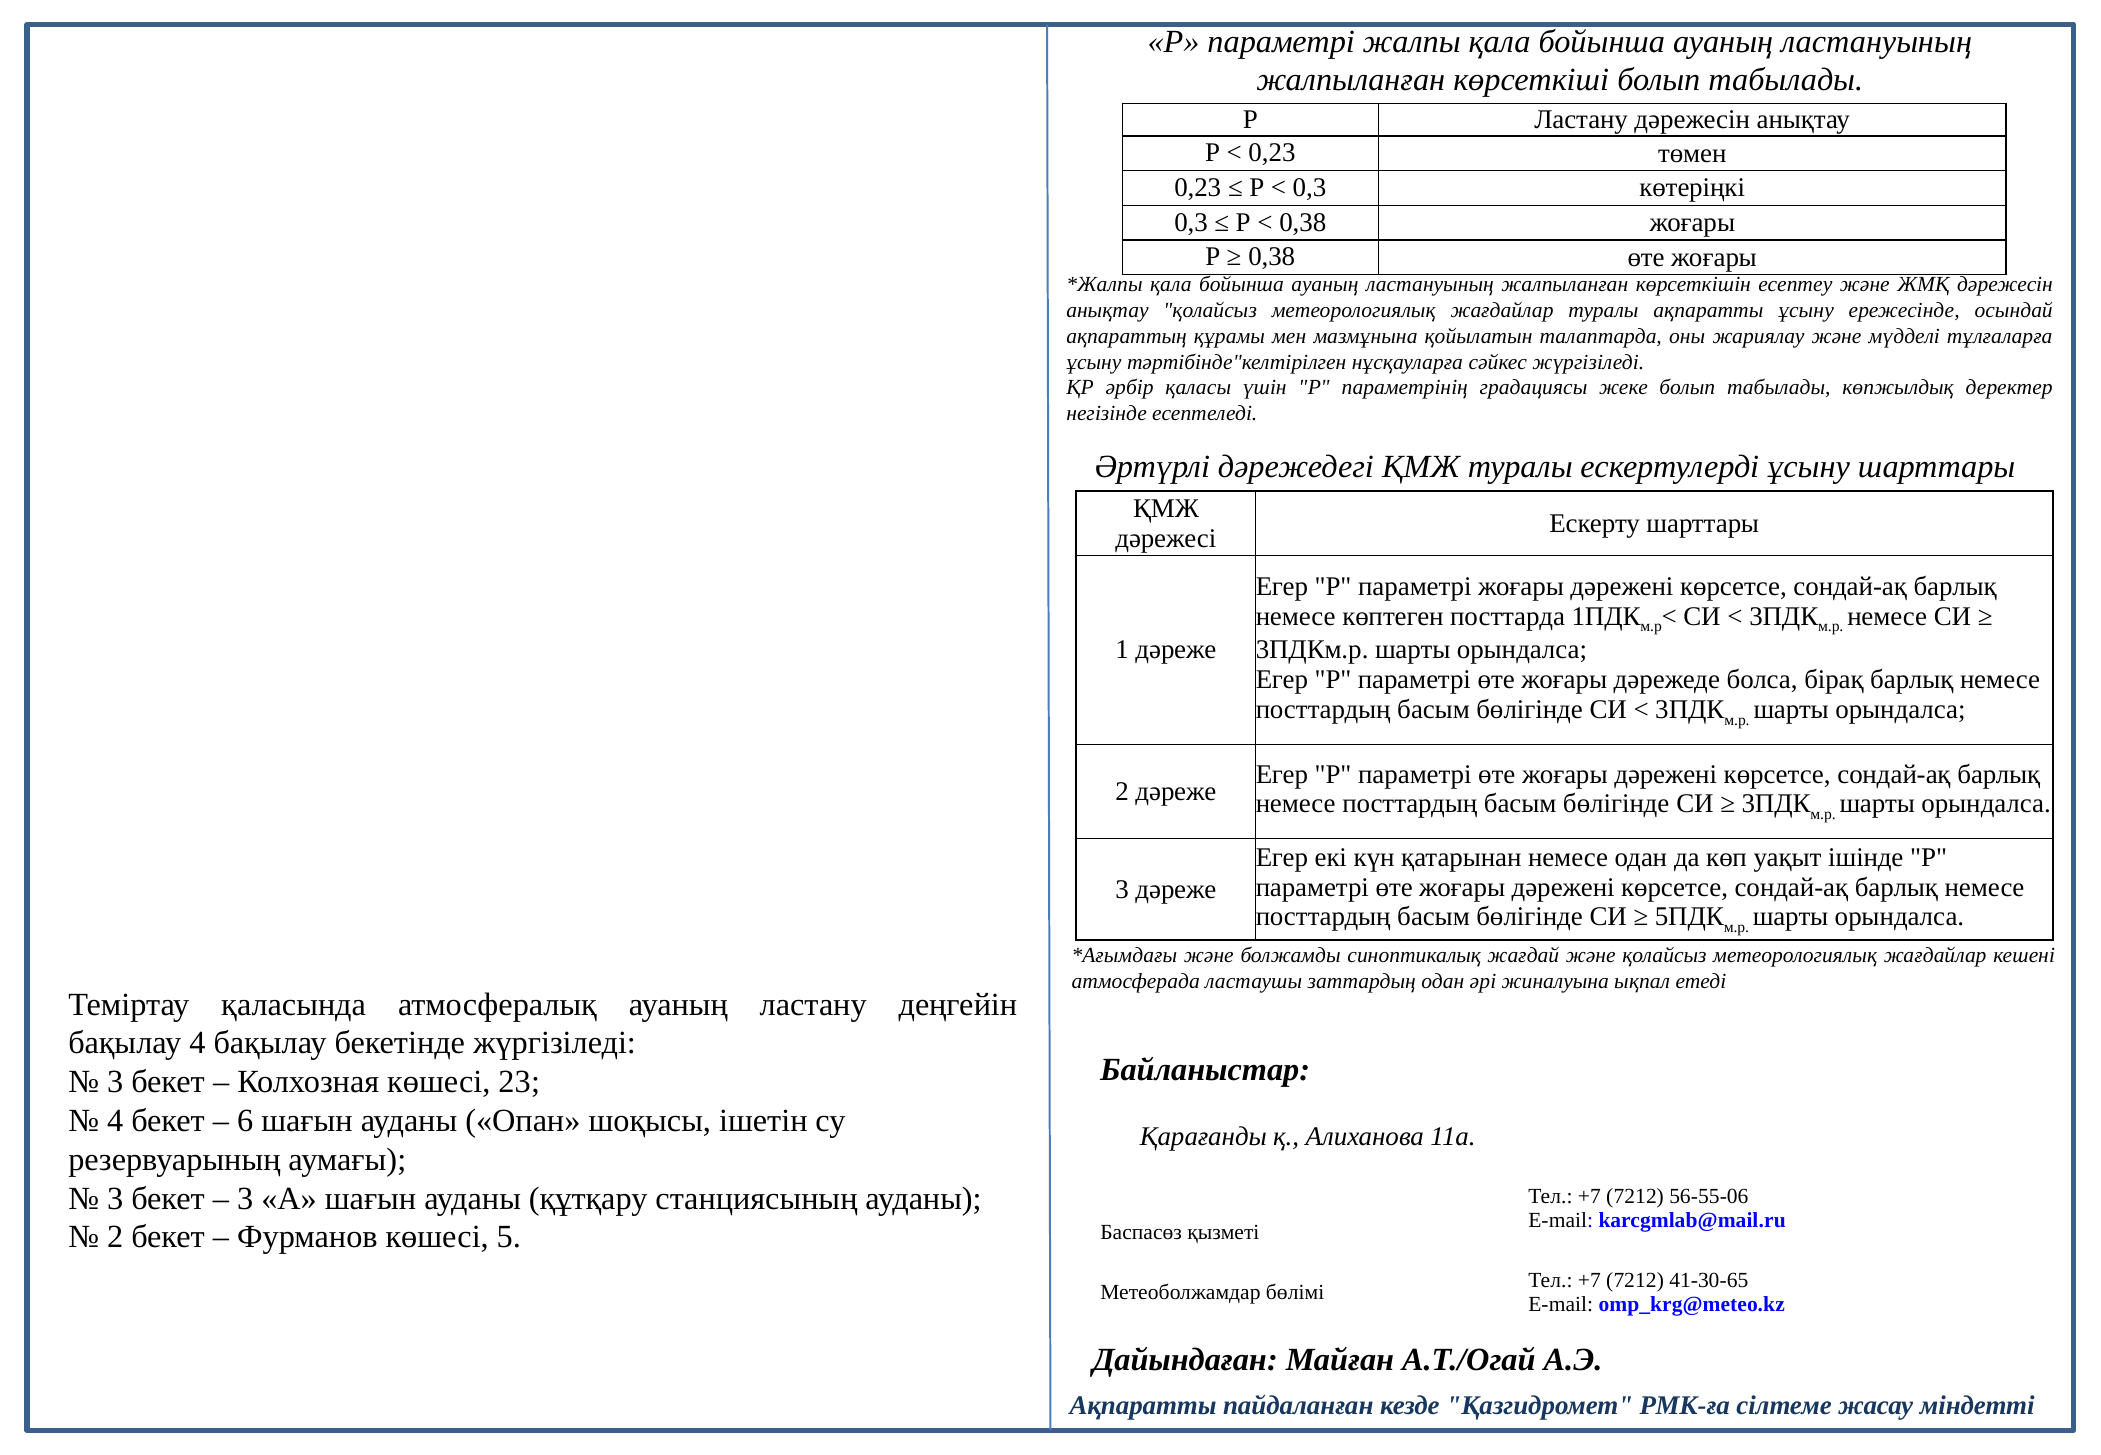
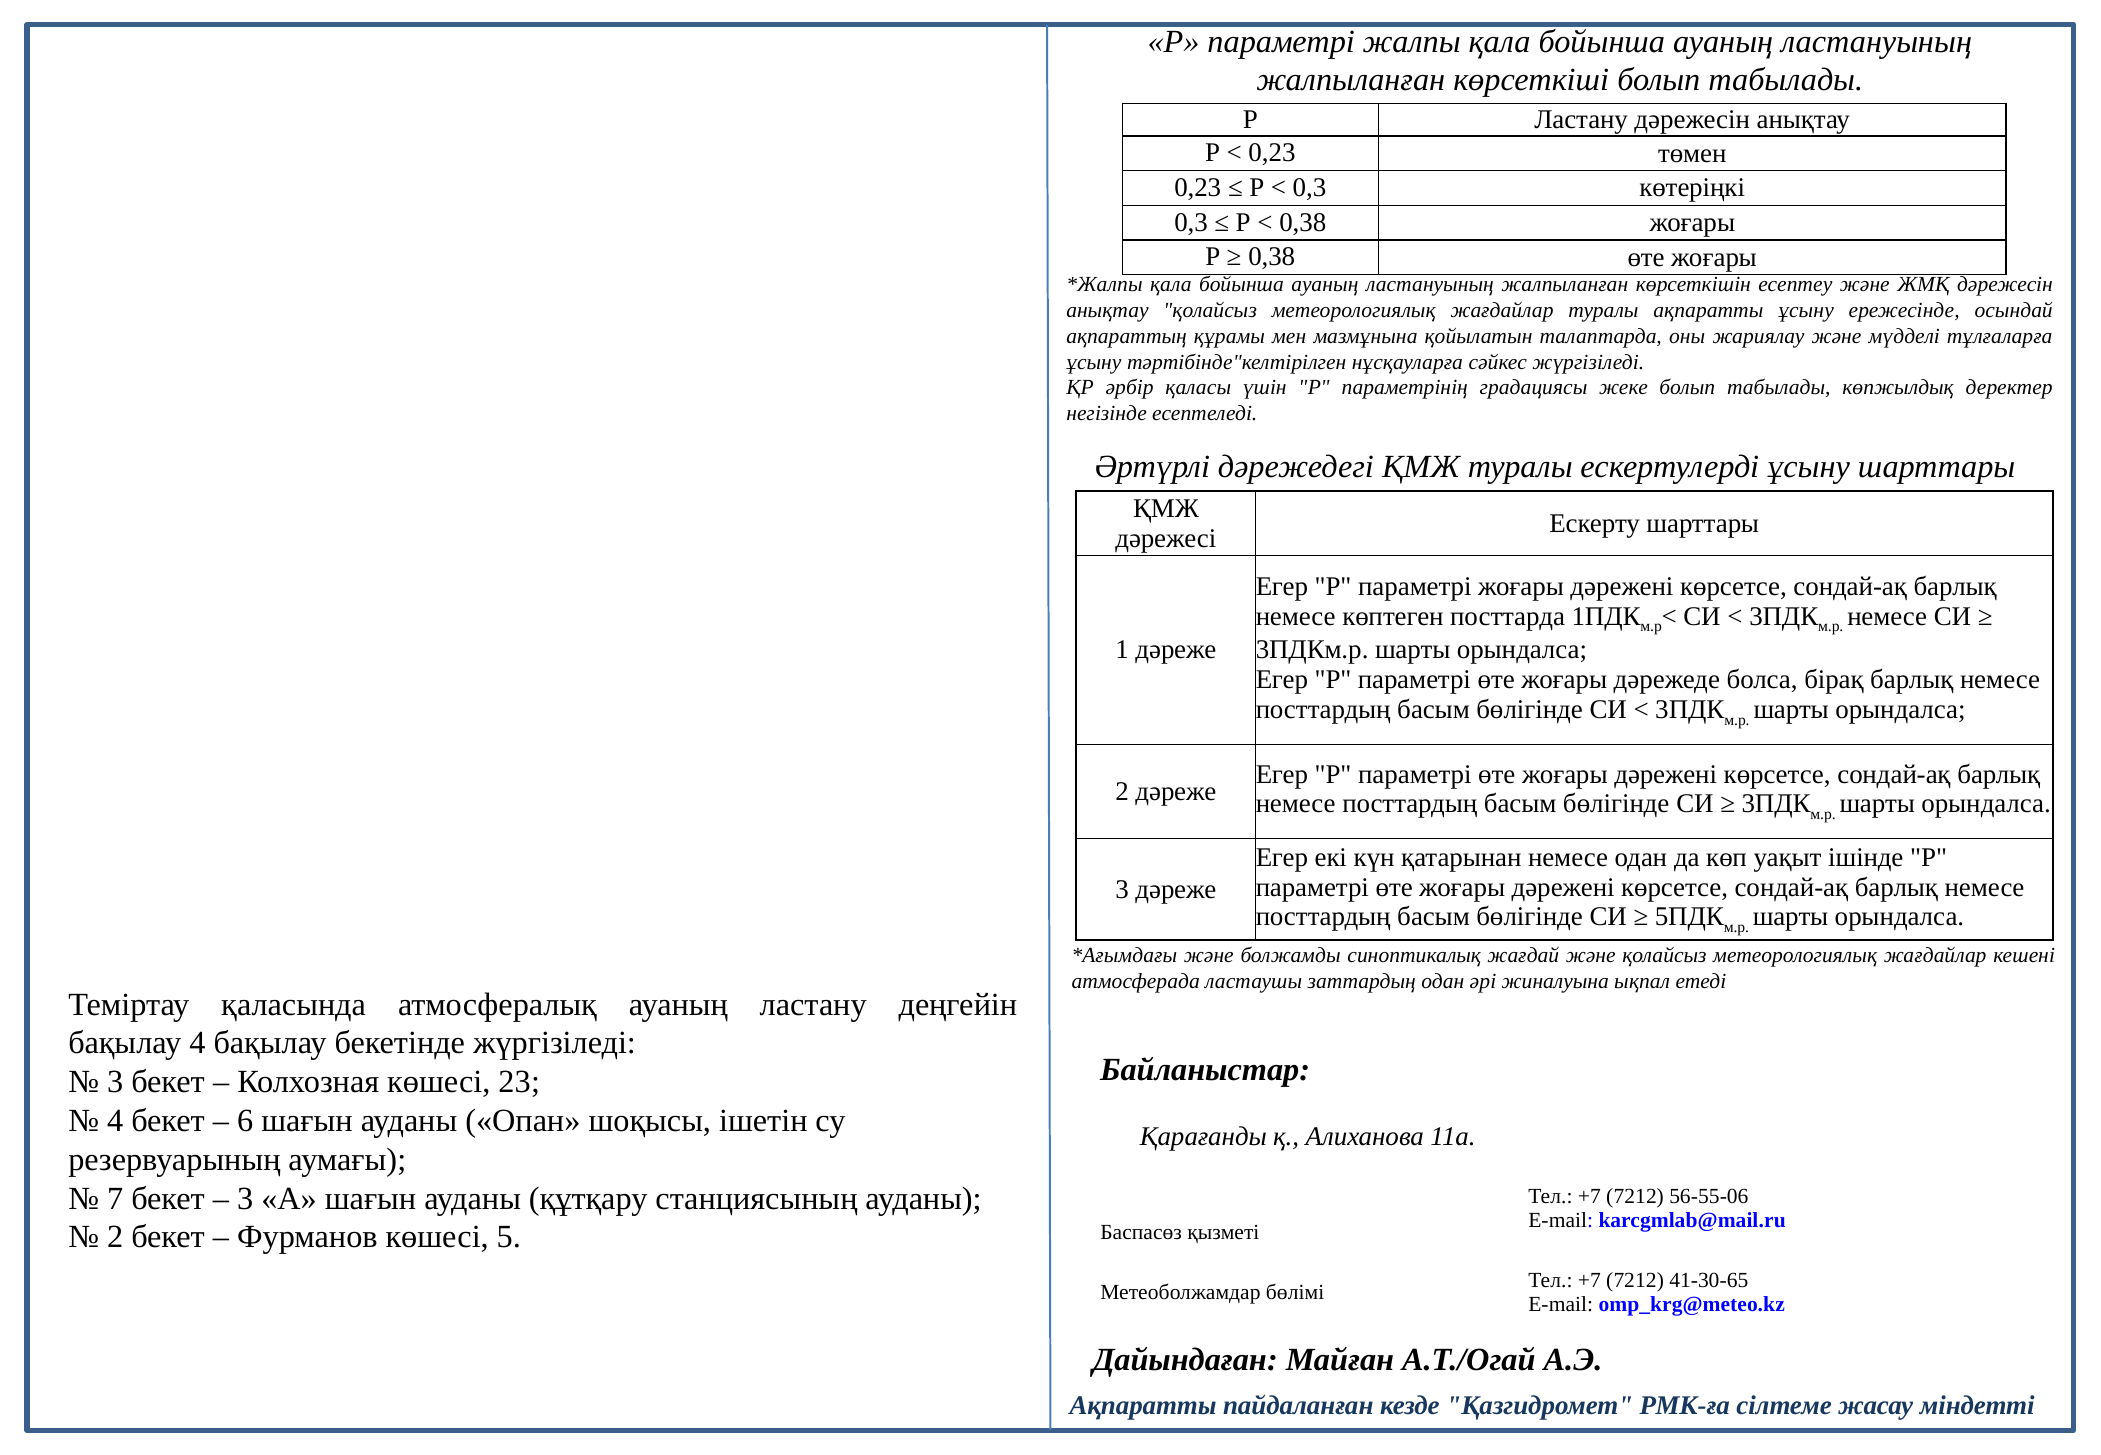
3: 3 -> 7 (115, 1198)
